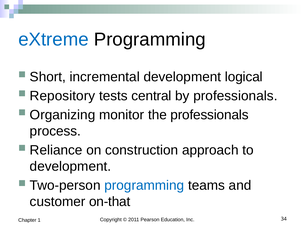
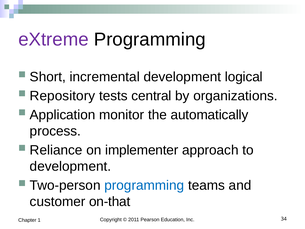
eXtreme colour: blue -> purple (53, 39)
by professionals: professionals -> organizations (235, 96)
Organizing: Organizing -> Application (63, 115)
the professionals: professionals -> automatically (209, 115)
construction: construction -> implementer (142, 150)
